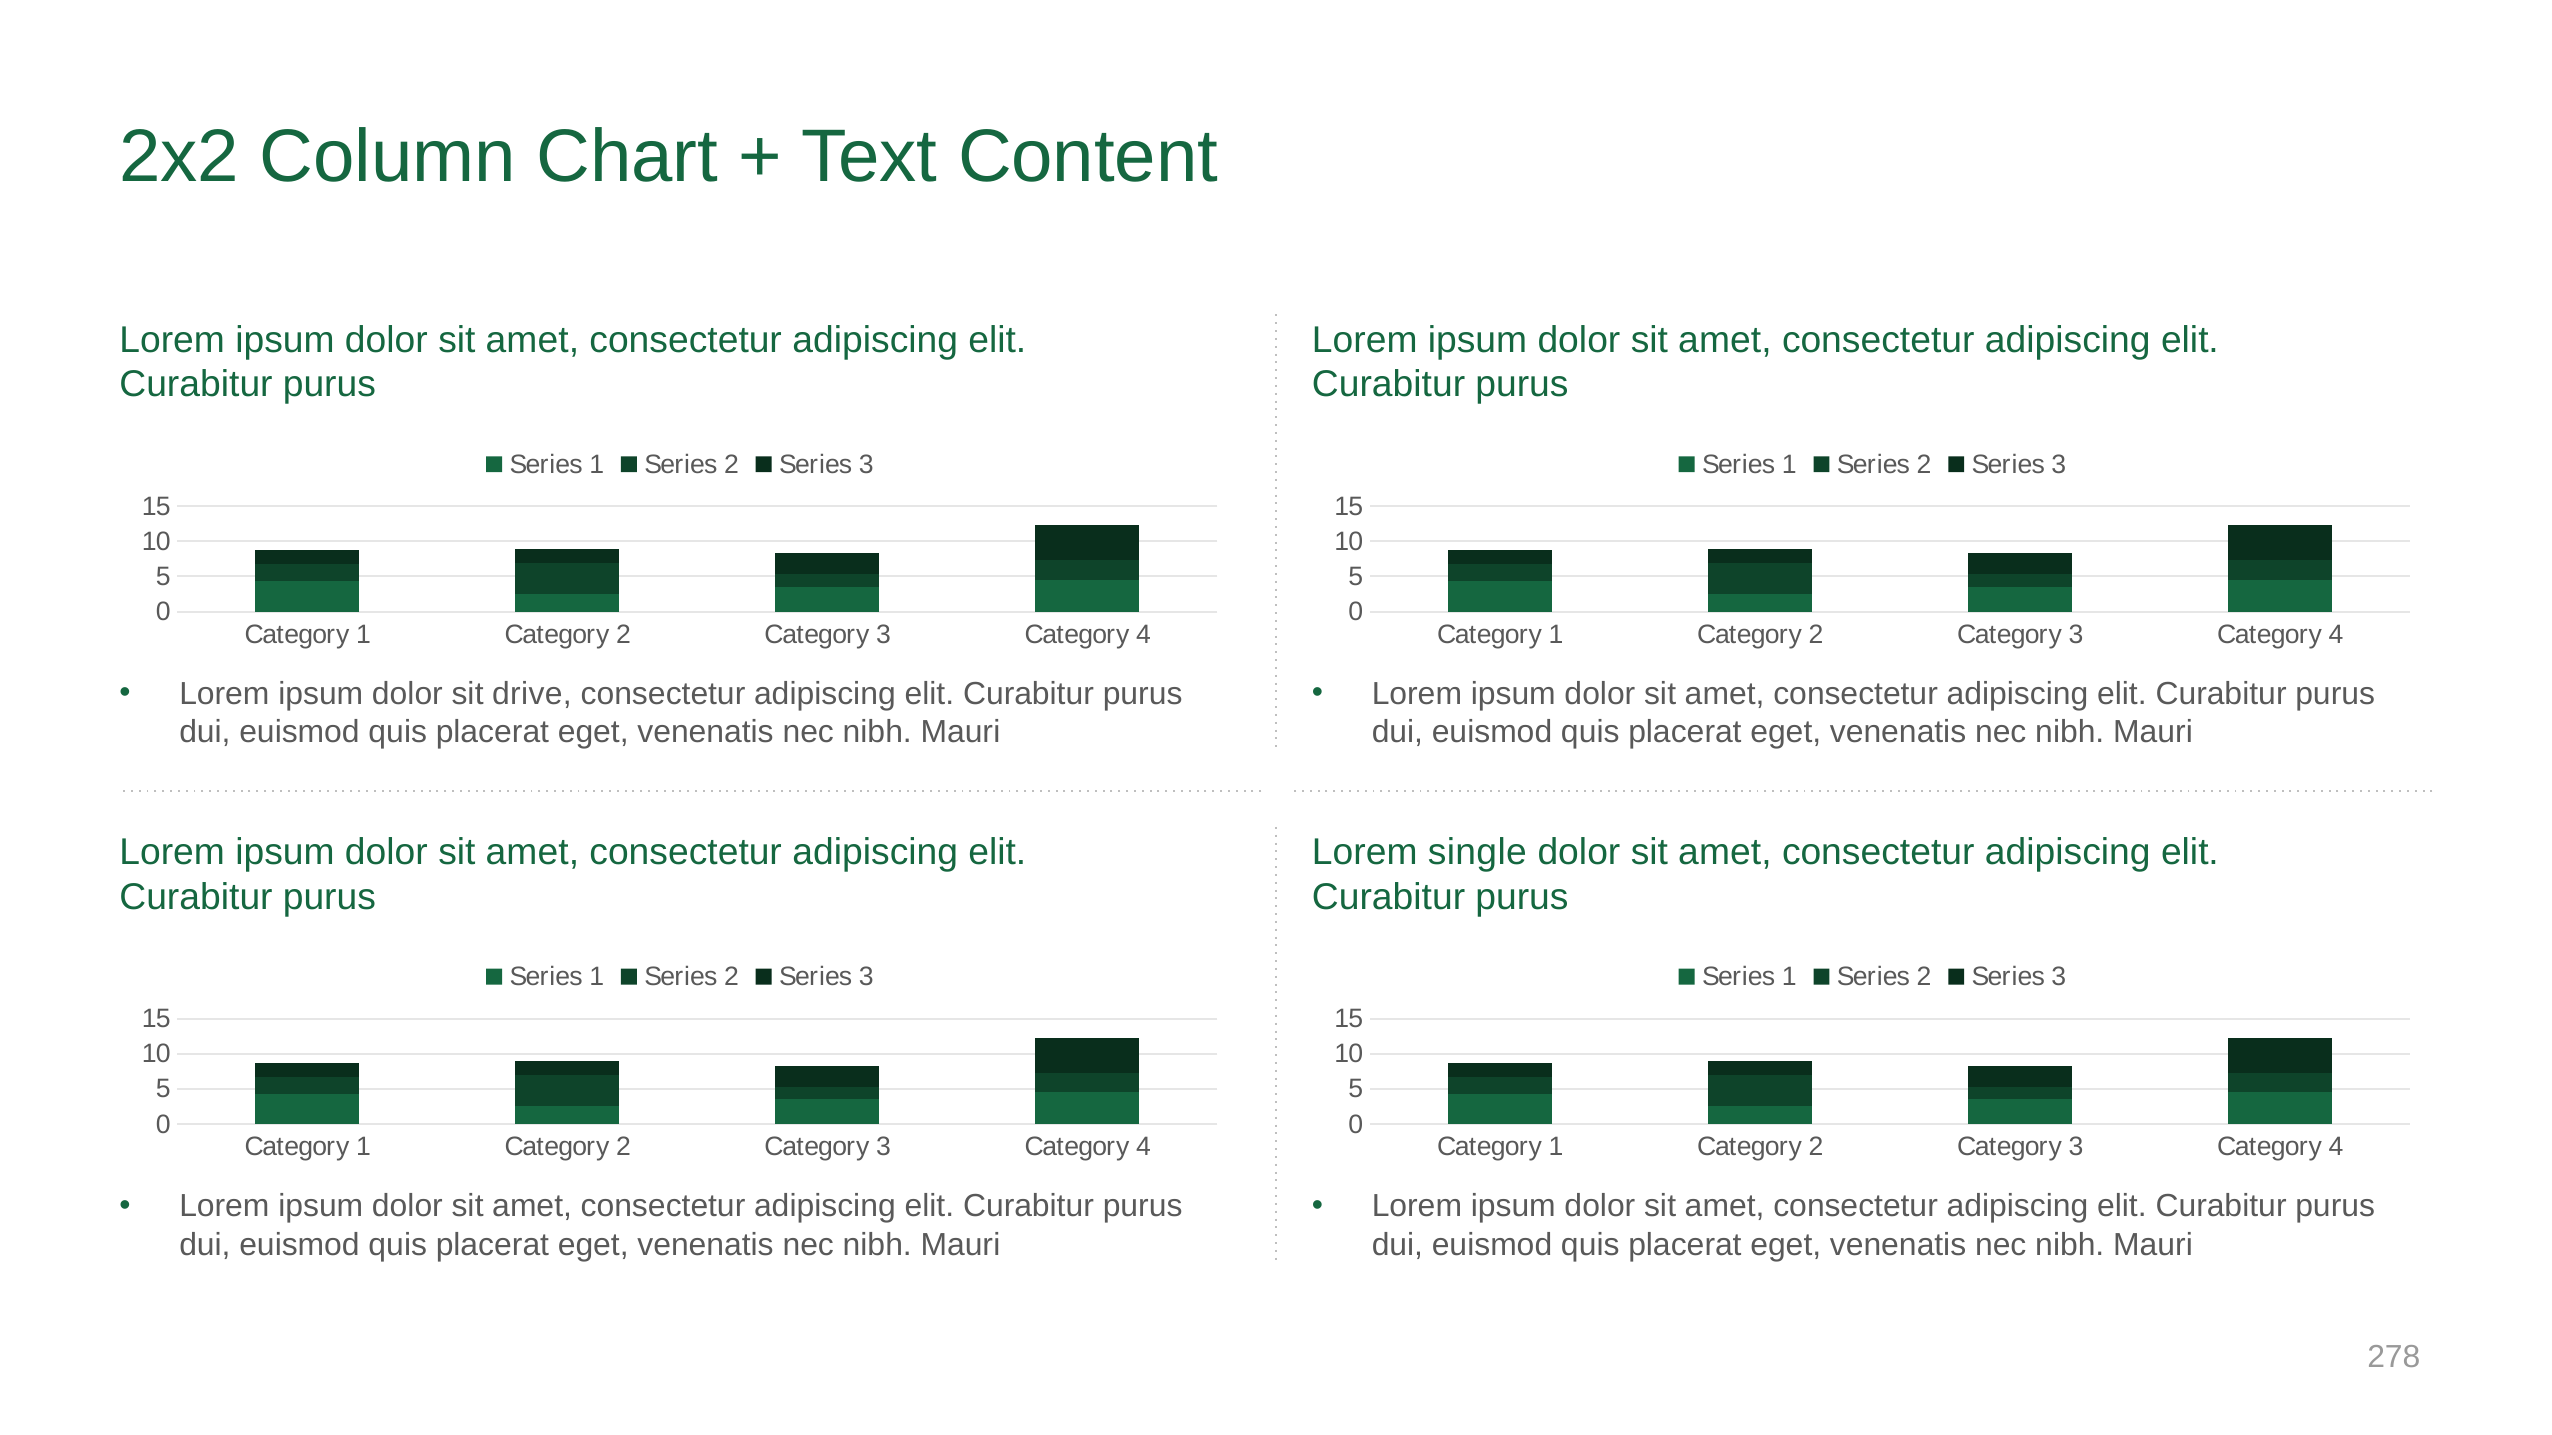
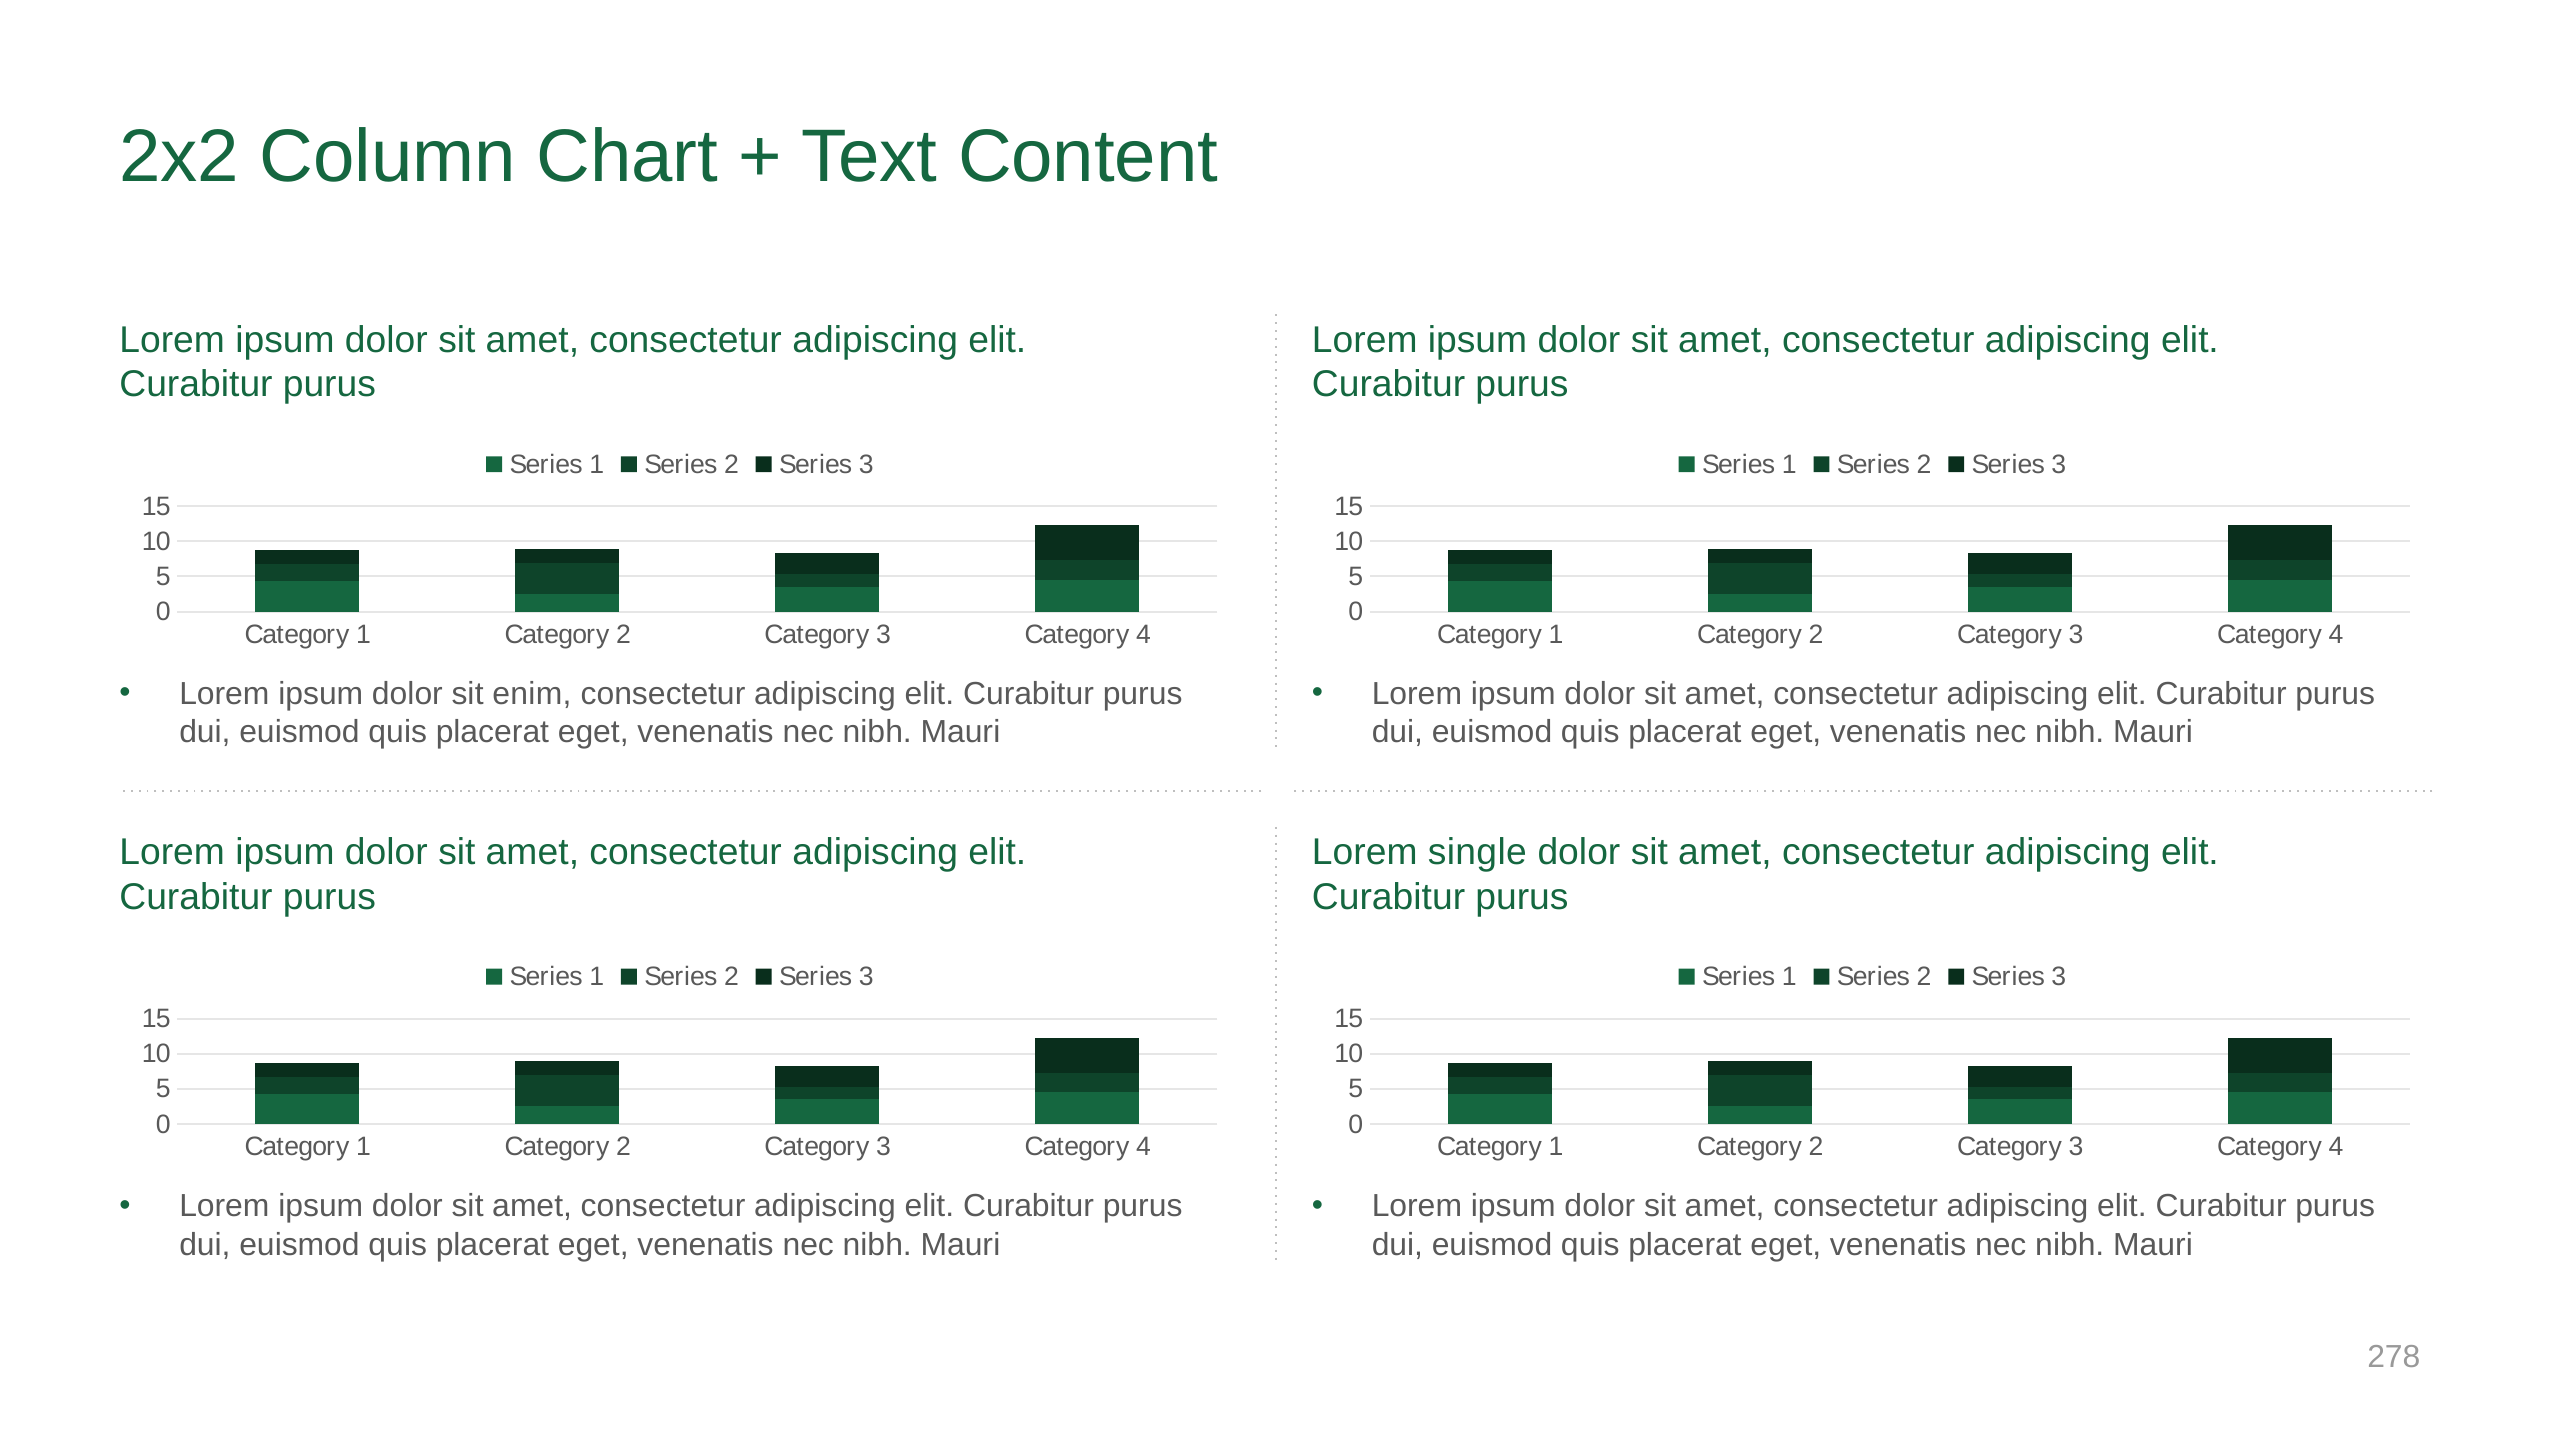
drive: drive -> enim (532, 694)
